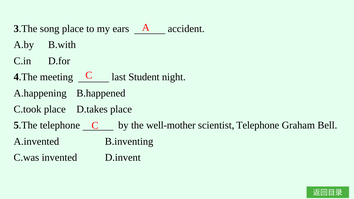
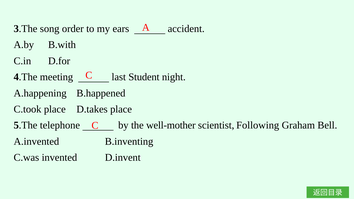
song place: place -> order (73, 29)
scientist Telephone: Telephone -> Following (258, 125)
